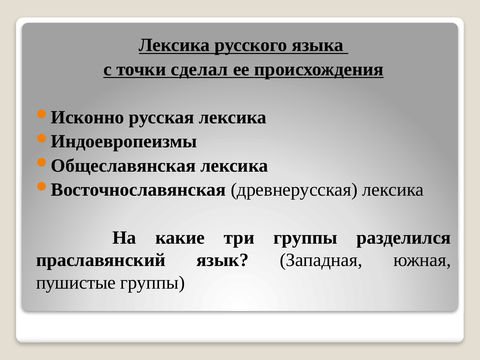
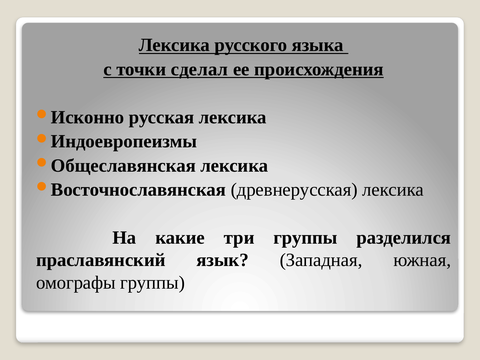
пушистые: пушистые -> омографы (76, 283)
